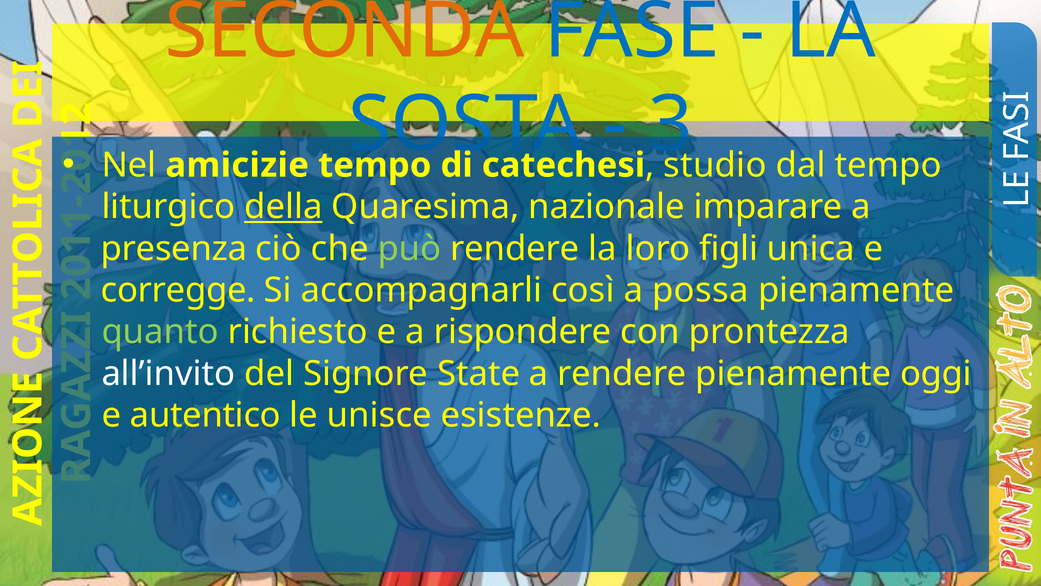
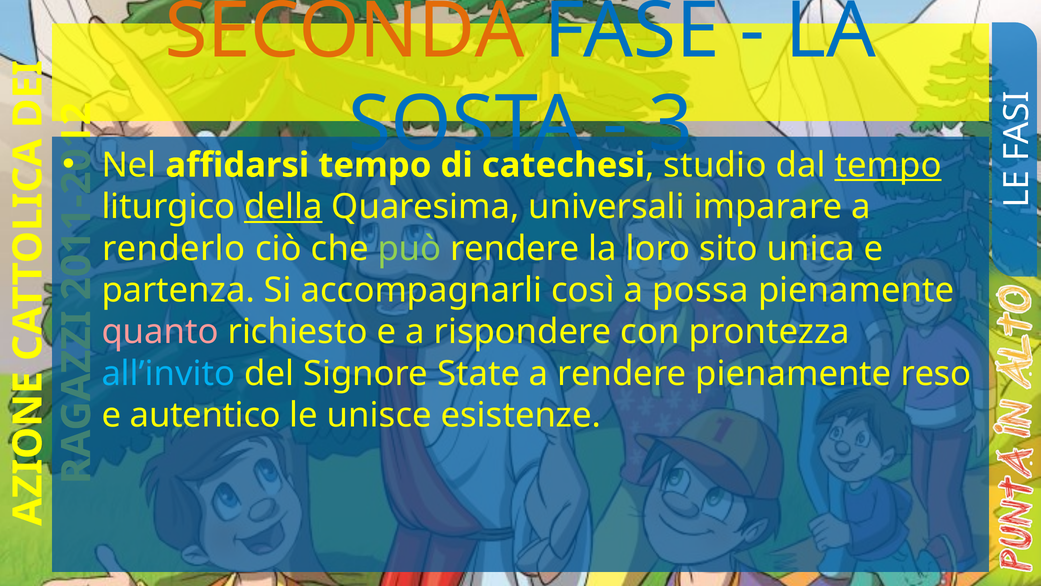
amicizie: amicizie -> affidarsi (237, 165)
tempo underline: none -> present (888, 165)
nazionale: nazionale -> universali (607, 207)
presenza: presenza -> renderlo (174, 248)
figli: figli -> sito (728, 248)
corregge: corregge -> partenza (178, 290)
quanto colour: light green -> pink (160, 332)
all’invito colour: white -> light blue (168, 373)
oggi: oggi -> reso (936, 373)
